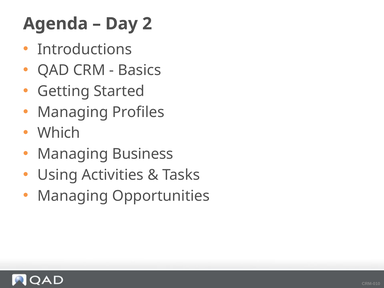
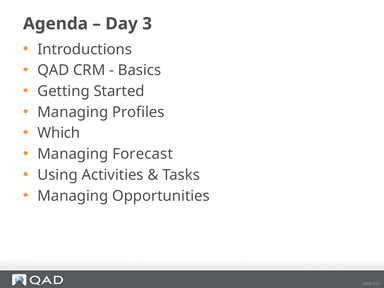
2: 2 -> 3 (147, 24)
Business: Business -> Forecast (143, 154)
